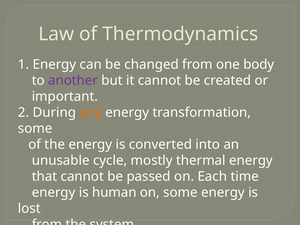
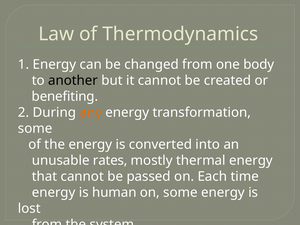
another colour: purple -> black (73, 80)
important: important -> benefiting (65, 96)
cycle: cycle -> rates (110, 160)
